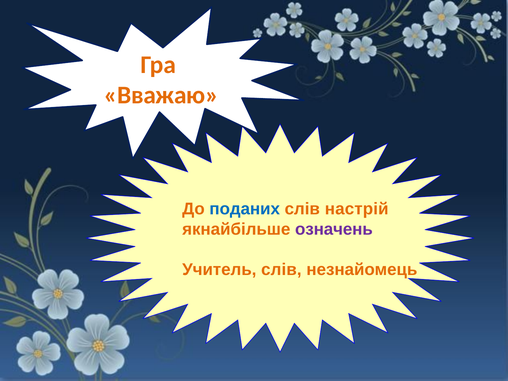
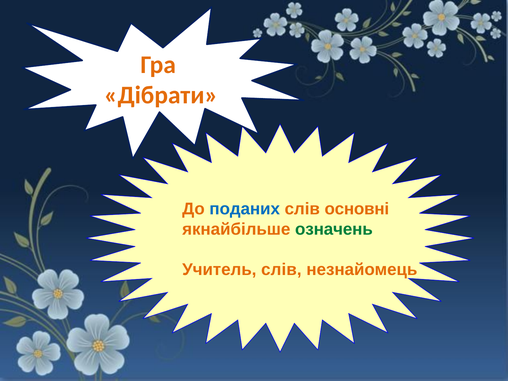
Вважаю: Вважаю -> Дібрати (161, 95)
настрій: настрій -> основні (357, 209)
означень colour: purple -> green (334, 229)
